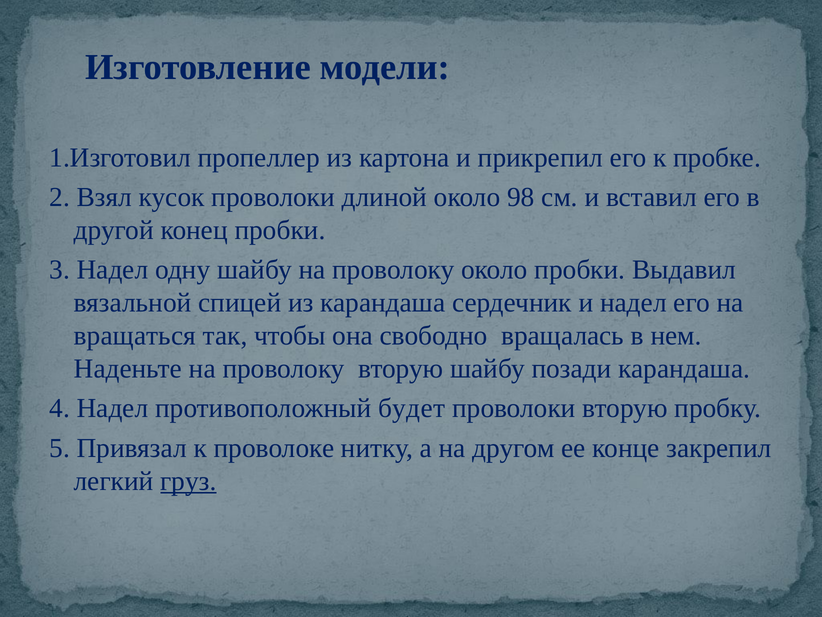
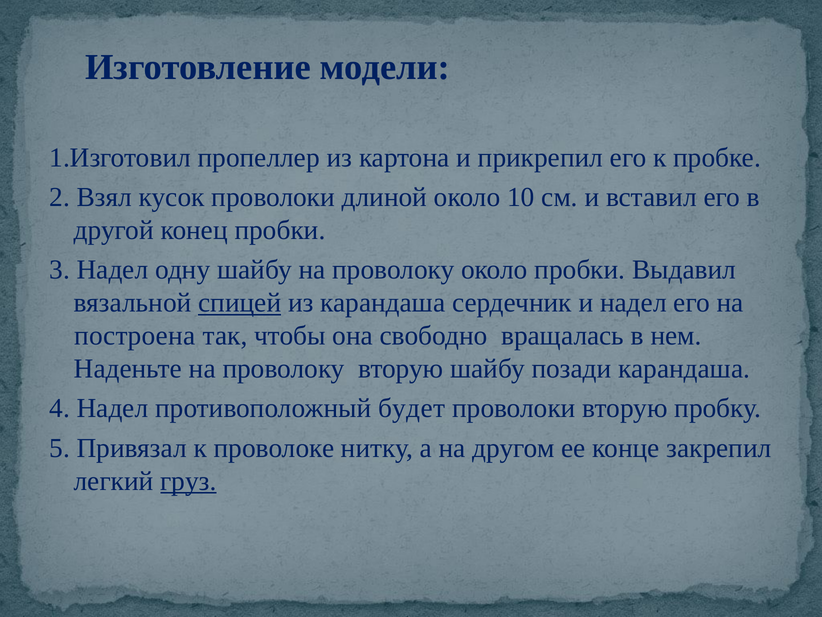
98: 98 -> 10 (521, 197)
спицей underline: none -> present (240, 303)
вращаться: вращаться -> построена (135, 335)
